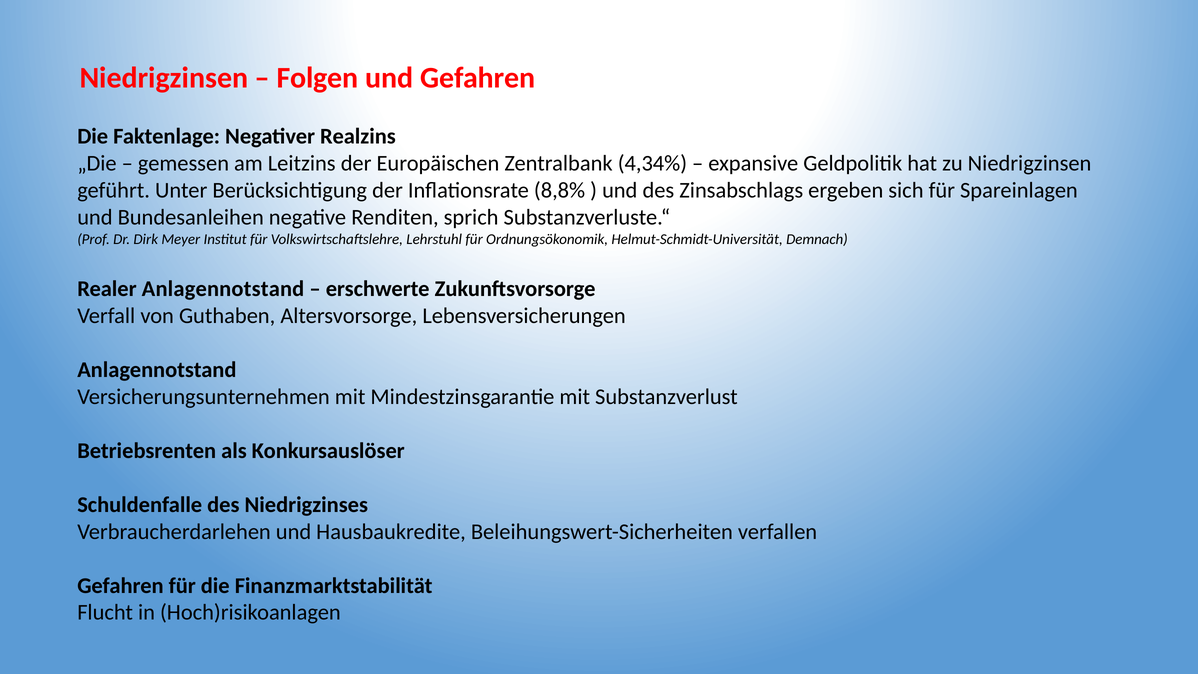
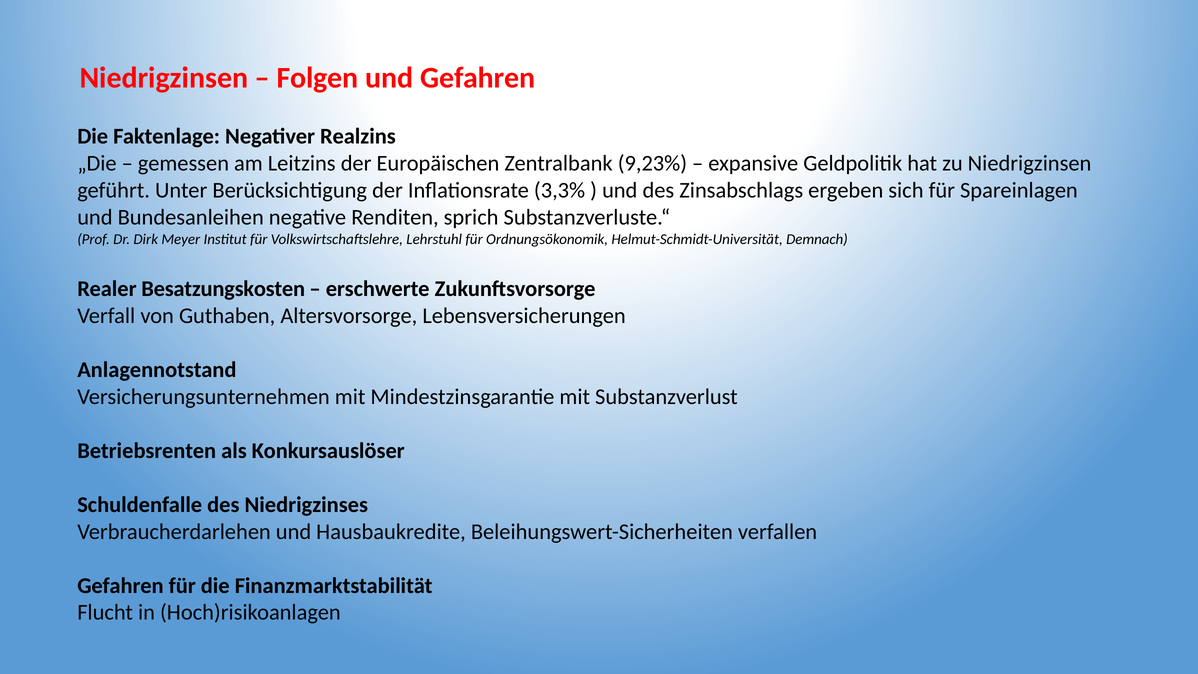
4,34%: 4,34% -> 9,23% (652, 163)
8,8%: 8,8% -> 3,3% (560, 190)
Realer Anlagennotstand: Anlagennotstand -> Besatzungskosten (223, 289)
